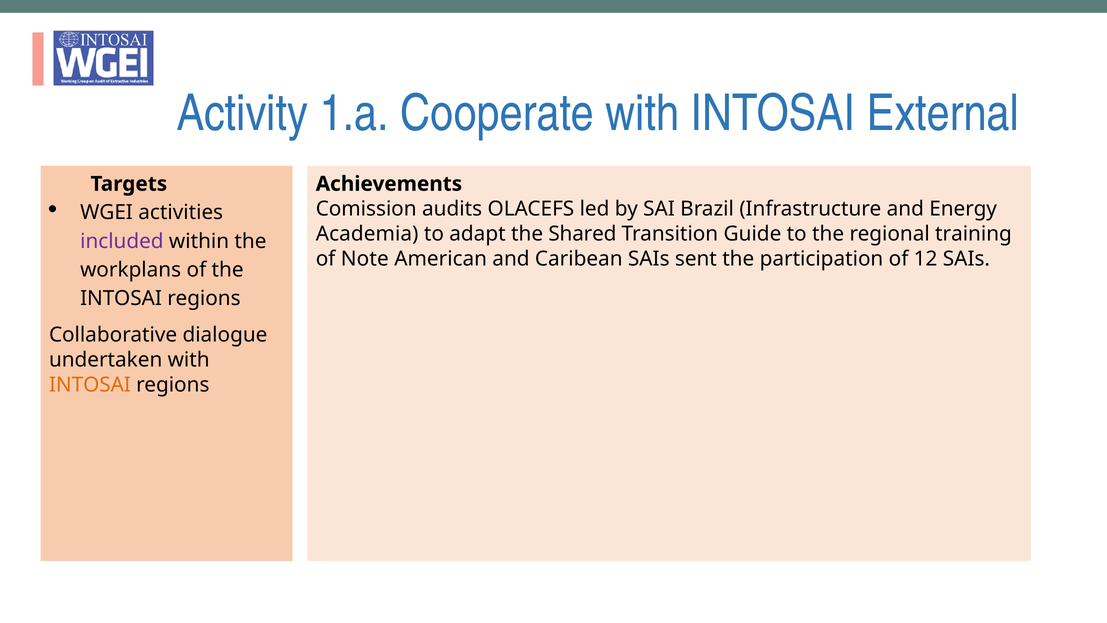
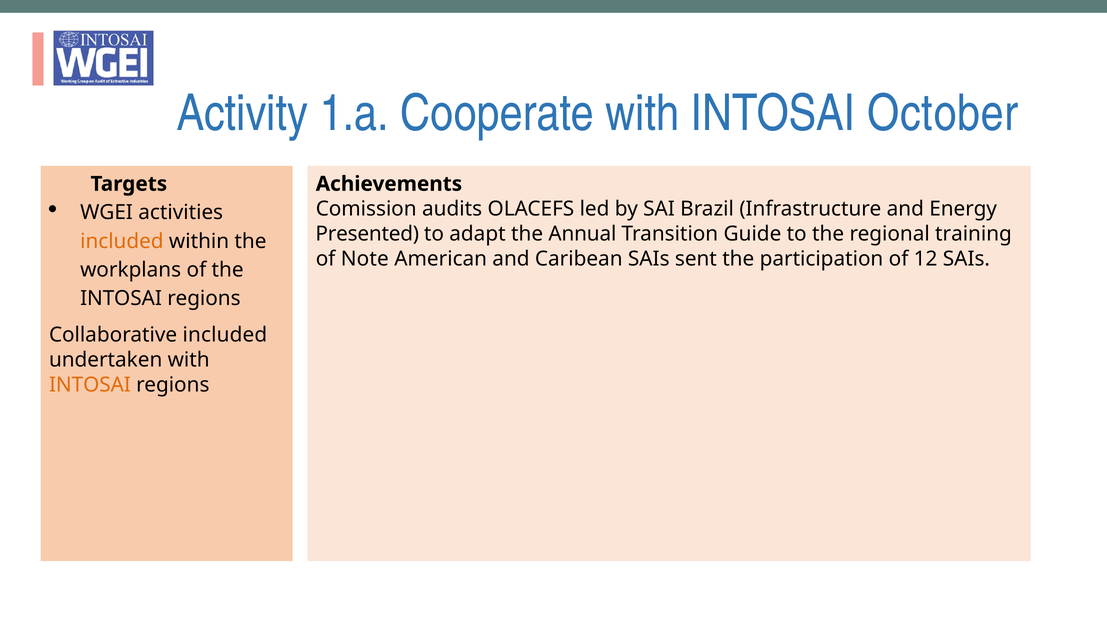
External: External -> October (943, 114)
Academia: Academia -> Presented (367, 234)
Shared: Shared -> Annual (582, 234)
included colour: purple -> orange (122, 241)
Collaborative dialogue: dialogue -> included (225, 335)
